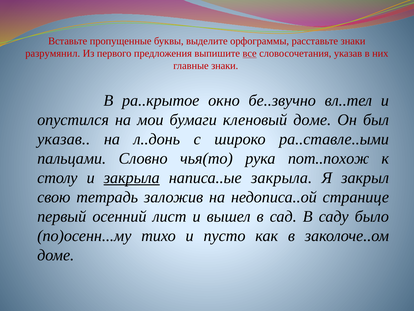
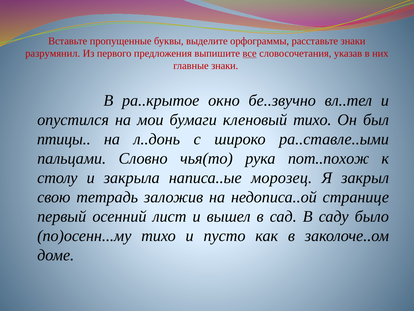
кленовый доме: доме -> тихо (312, 120)
указав: указав -> птицы (64, 139)
закрыла underline: present -> none (132, 178)
написа..ые закрыла: закрыла -> морозец (282, 178)
